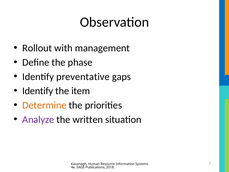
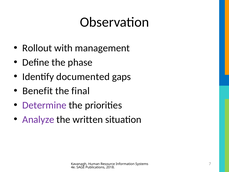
preventative: preventative -> documented (83, 77)
Identify: Identify -> Benefit (38, 91)
item: item -> final (81, 91)
Determine colour: orange -> purple (44, 105)
